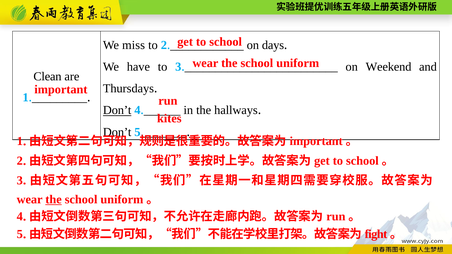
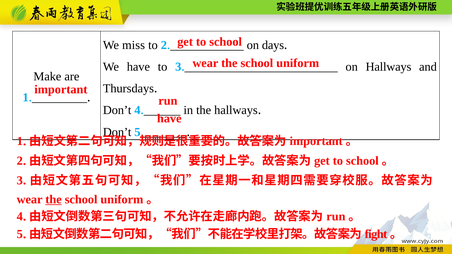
on Weekend: Weekend -> Hallways (389, 67)
Clean: Clean -> Make (47, 77)
Don’t underline: present -> none (117, 110)
kites: kites -> have (169, 118)
